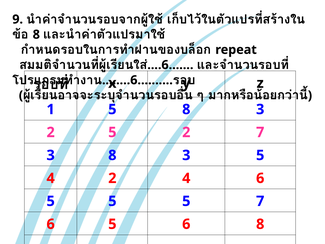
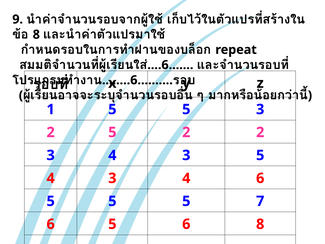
1 5 8: 8 -> 5 (186, 109)
2 7: 7 -> 2 (260, 132)
8: 8 -> 4 (112, 155)
2: 2 -> 3 (112, 178)
